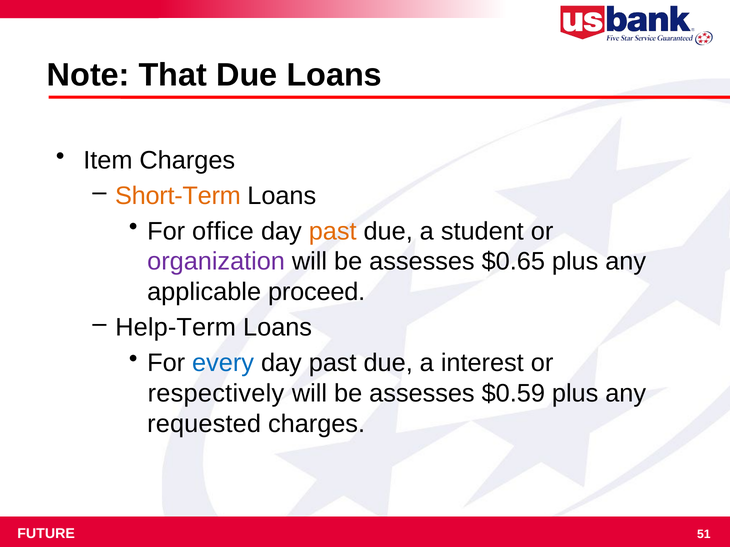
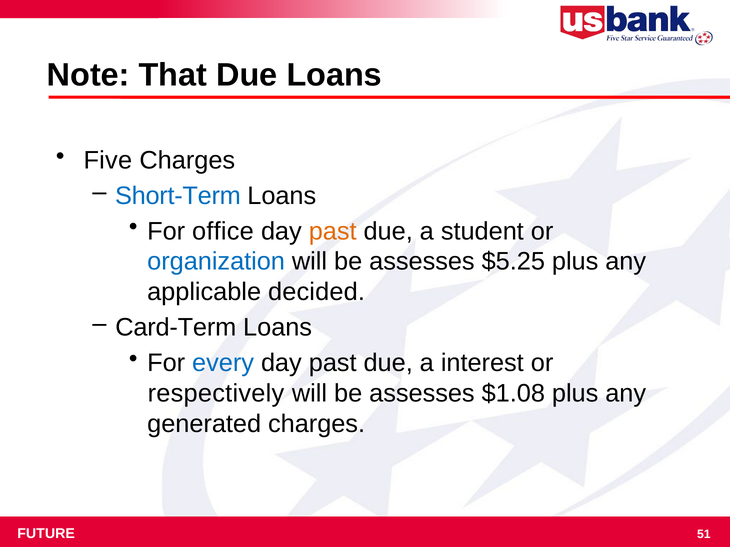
Item: Item -> Five (108, 161)
Short-Term colour: orange -> blue (178, 196)
organization colour: purple -> blue (216, 262)
$0.65: $0.65 -> $5.25 (513, 262)
proceed: proceed -> decided (316, 292)
Help-Term: Help-Term -> Card-Term (176, 328)
$0.59: $0.59 -> $1.08 (513, 394)
requested: requested -> generated (204, 424)
